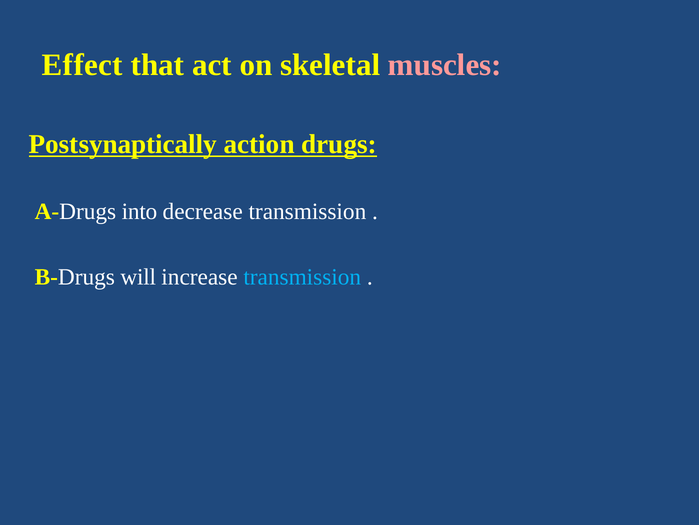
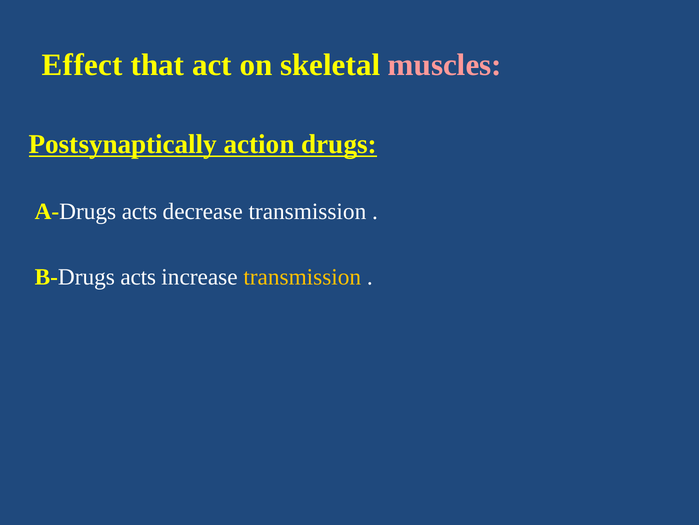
A-Drugs into: into -> acts (140, 211)
B-Drugs will: will -> acts (138, 277)
transmission colour: light blue -> yellow (302, 277)
